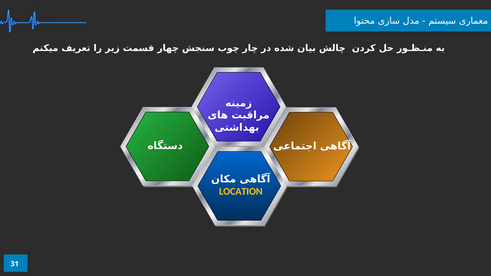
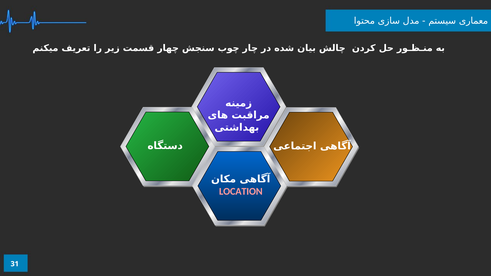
LOCATION colour: yellow -> pink (241, 191)
